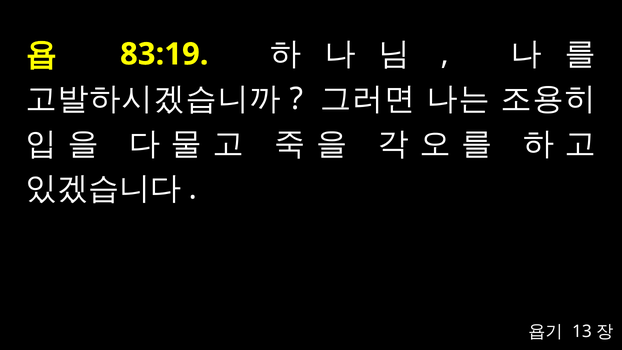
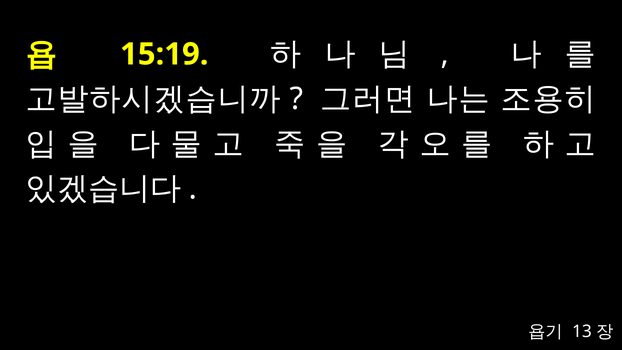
83:19: 83:19 -> 15:19 (164, 54)
